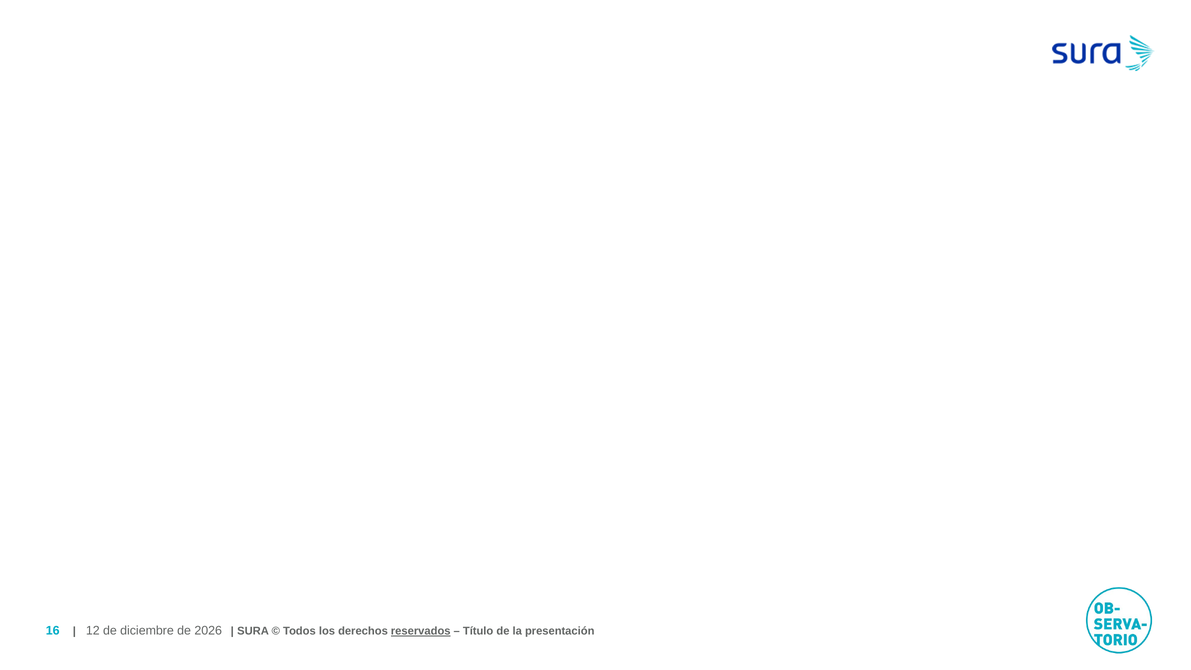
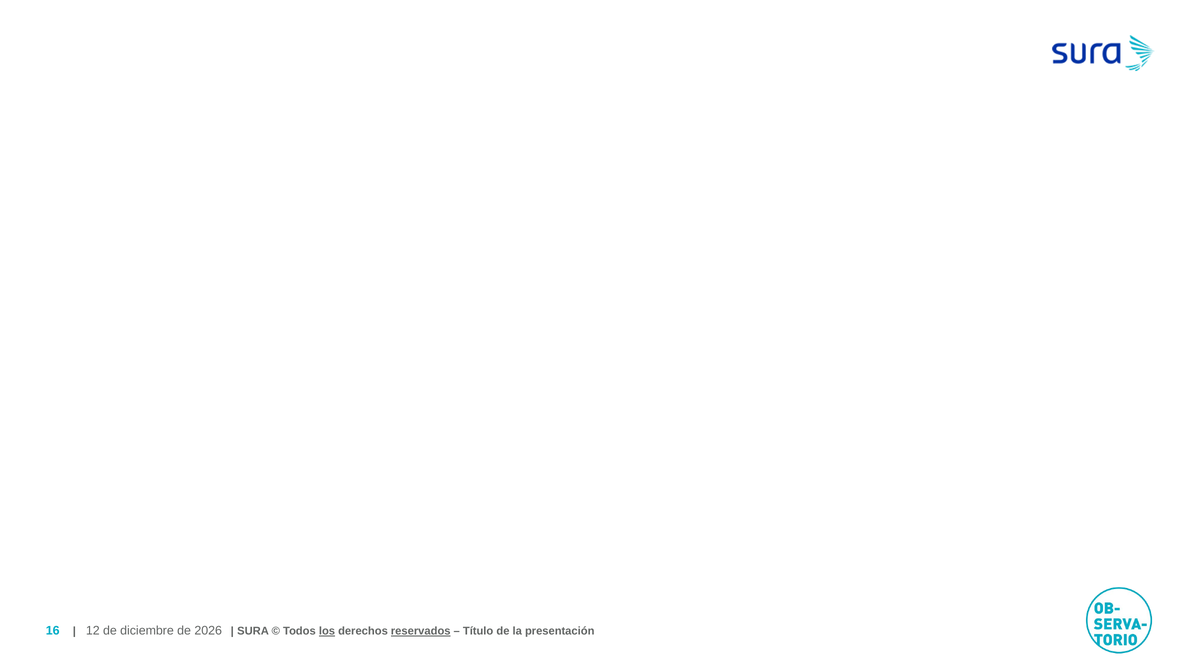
los underline: none -> present (327, 631)
